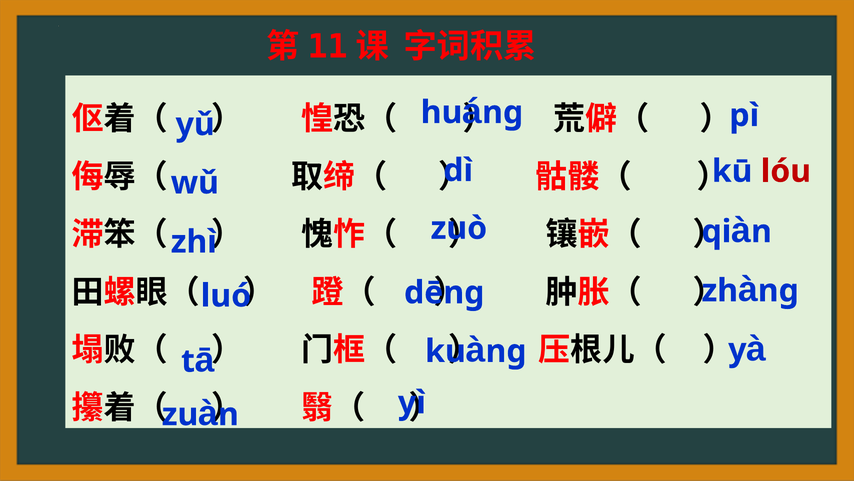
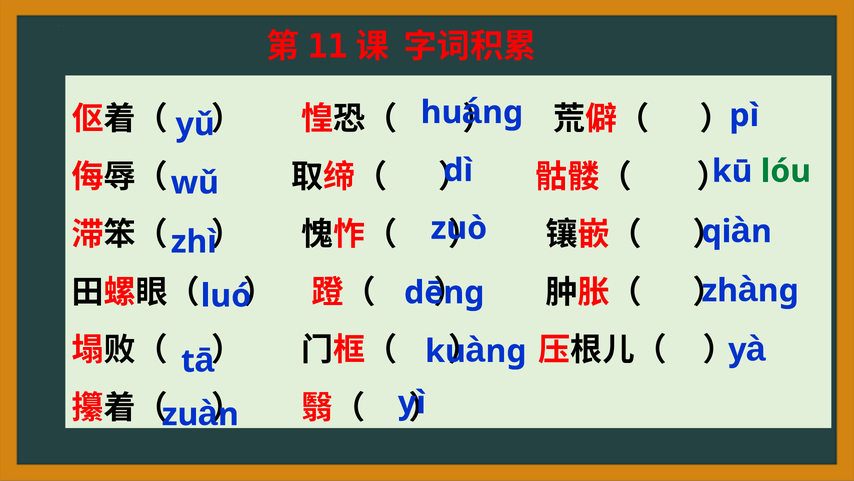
lóu colour: red -> green (786, 171)
